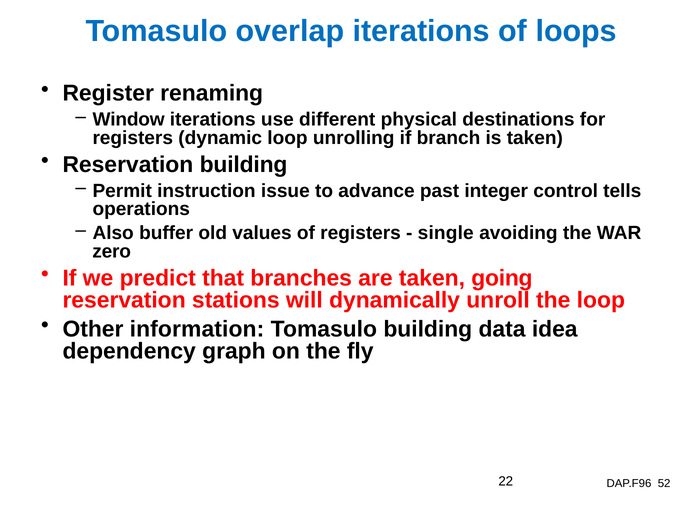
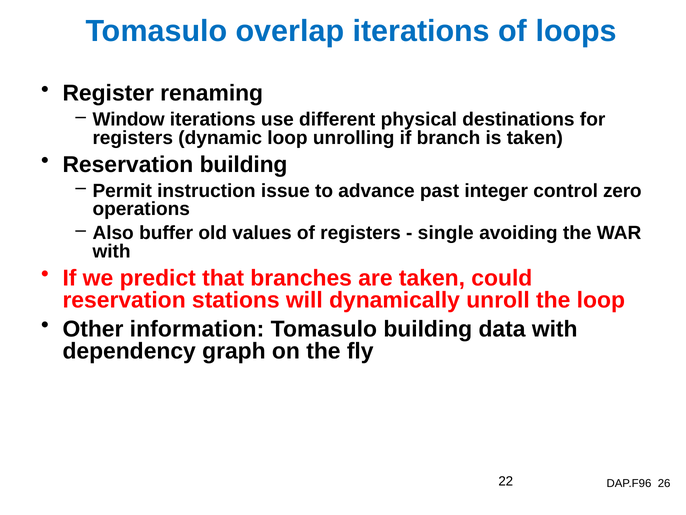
tells: tells -> zero (622, 191)
zero: zero -> with (112, 251)
going: going -> could (502, 278)
data idea: idea -> with (555, 329)
52: 52 -> 26 (664, 483)
